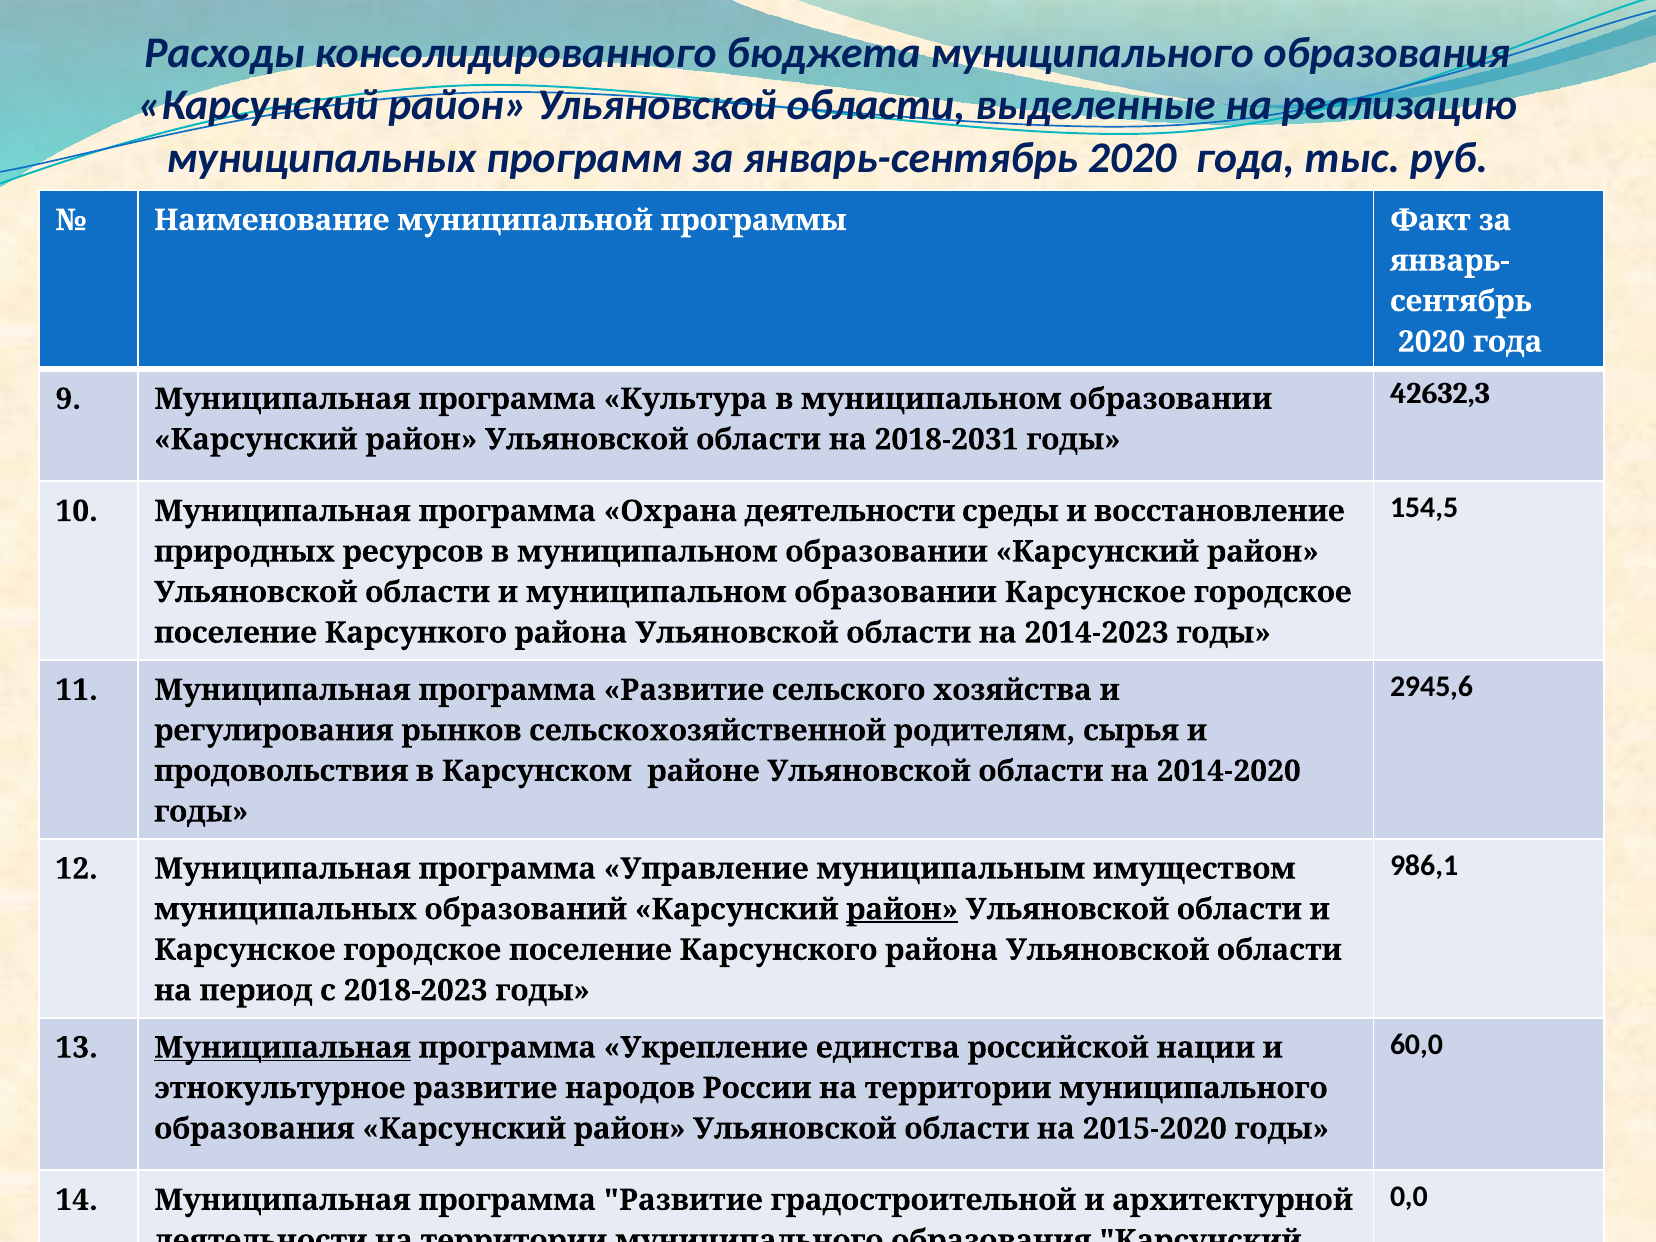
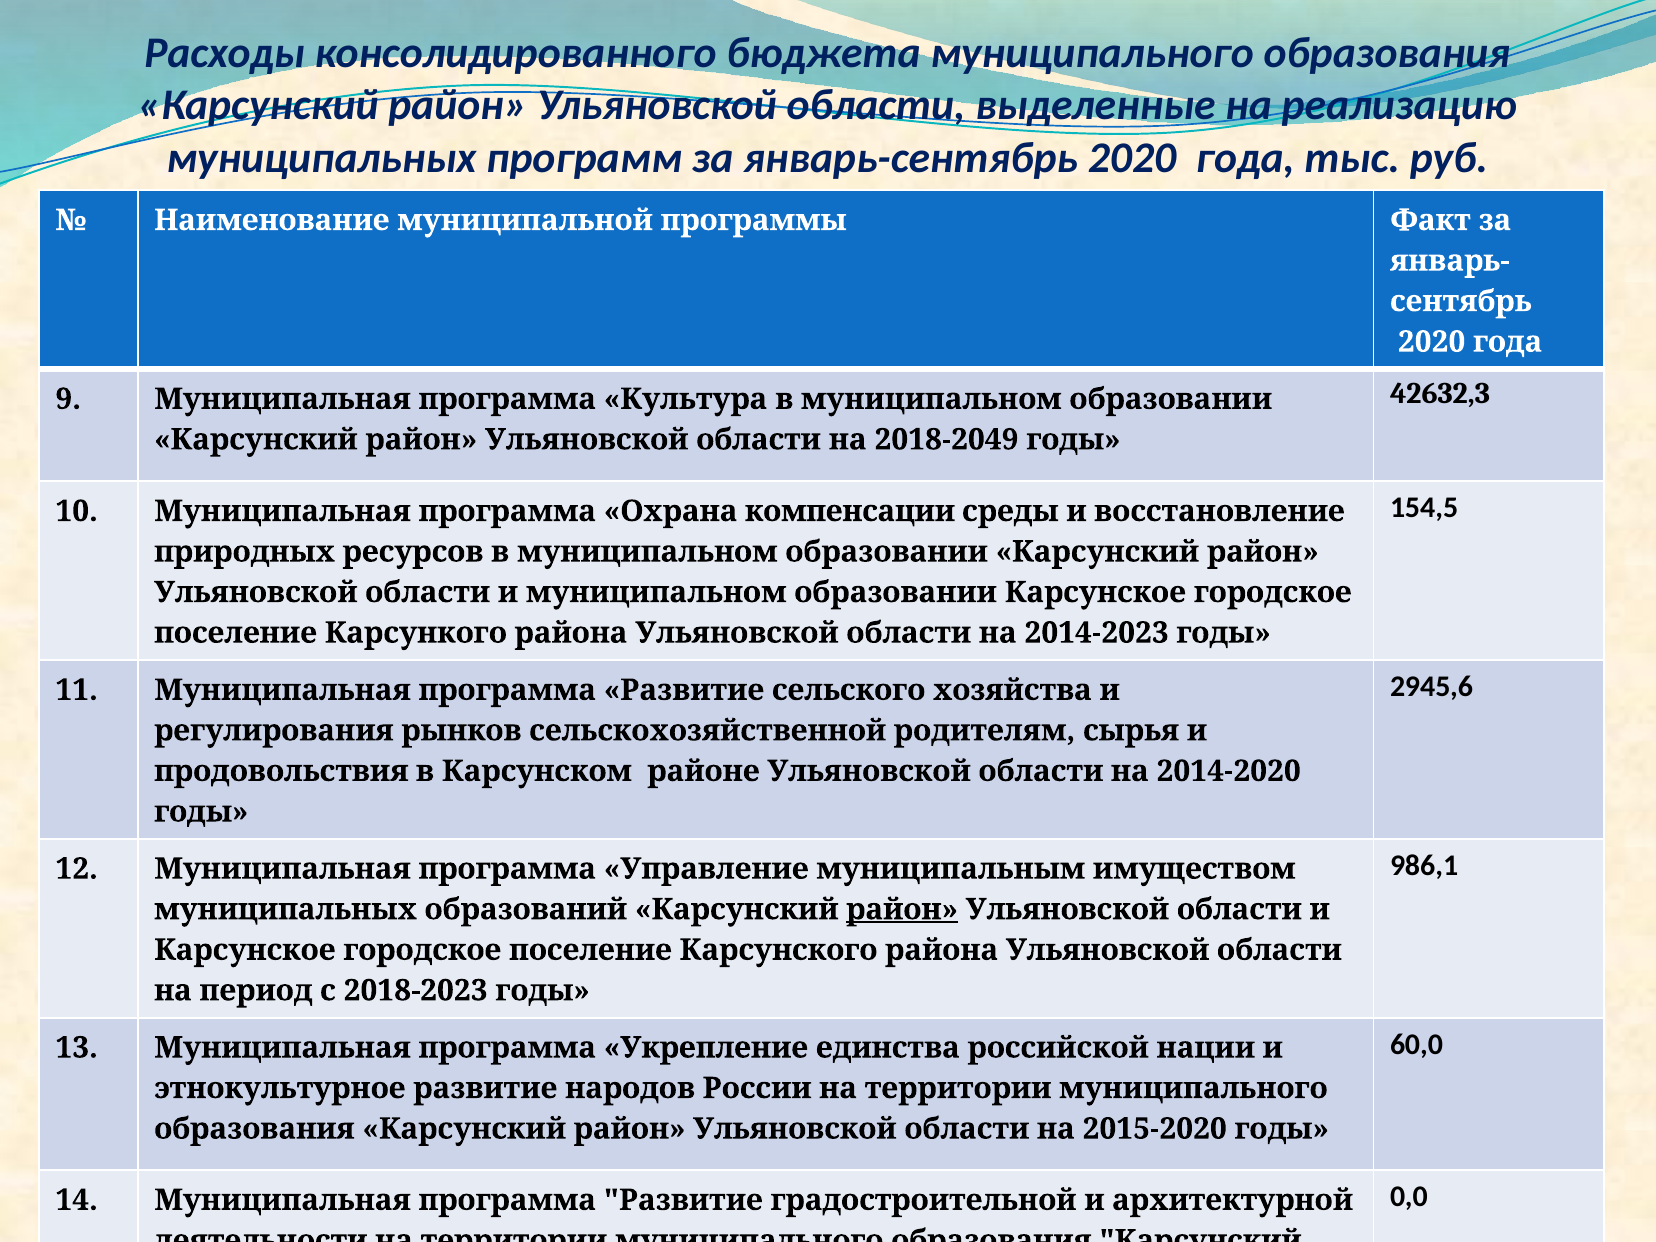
2018-2031: 2018-2031 -> 2018-2049 (946, 440)
Охрана деятельности: деятельности -> компенсации (850, 511)
Муниципальная underline: present -> none (283, 1048)
